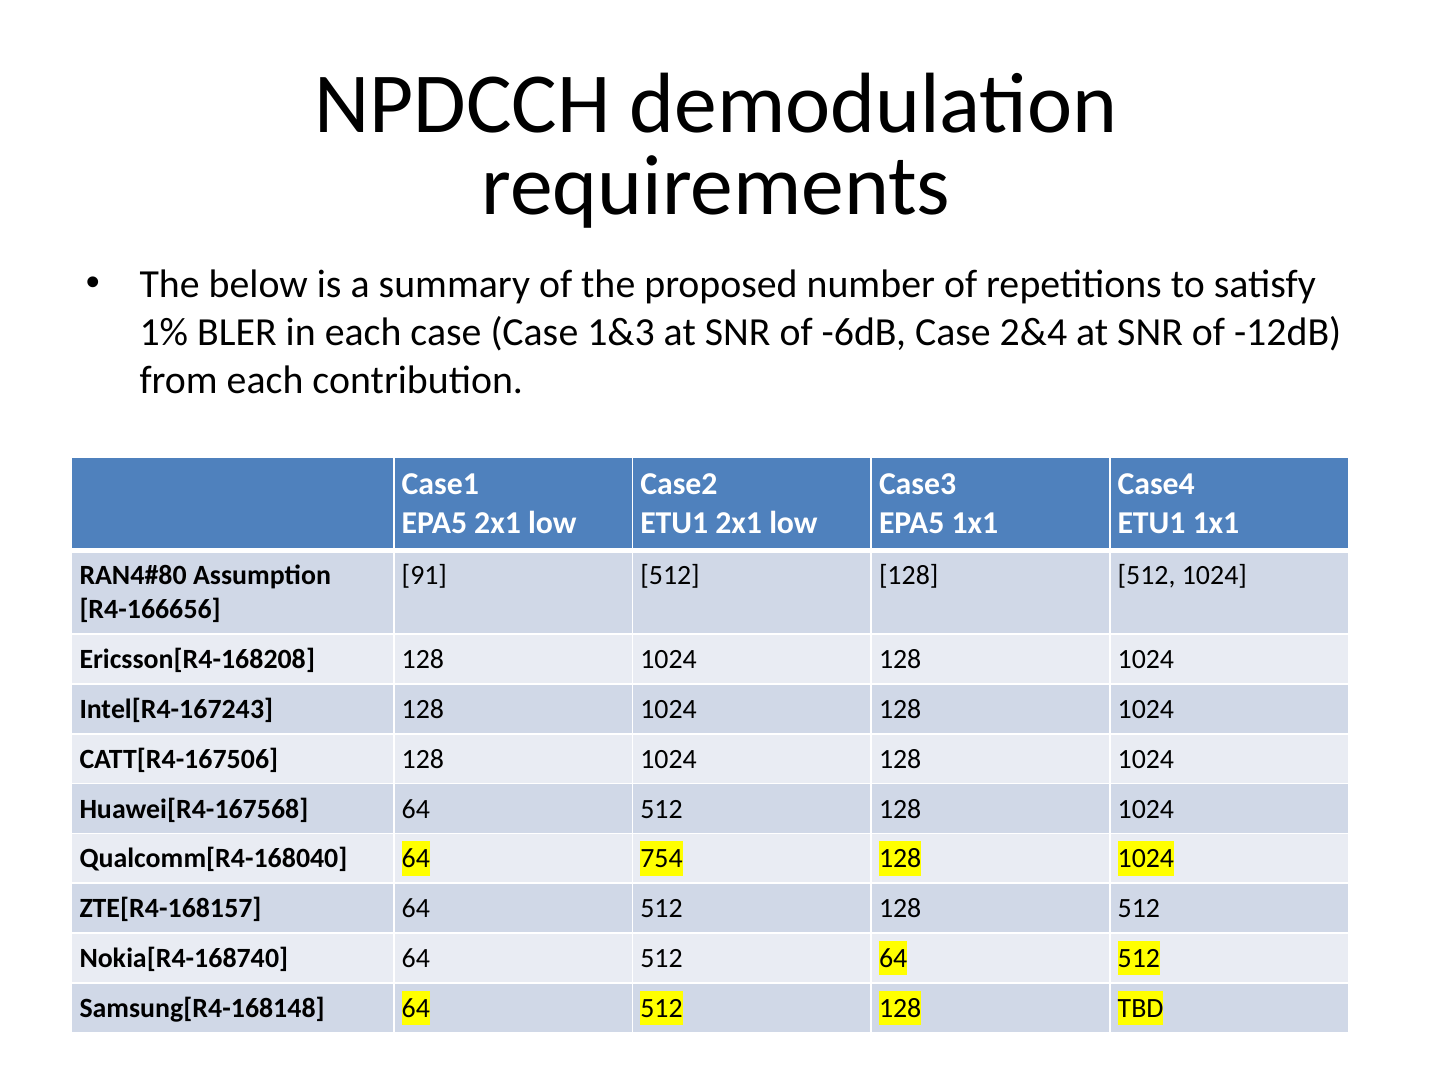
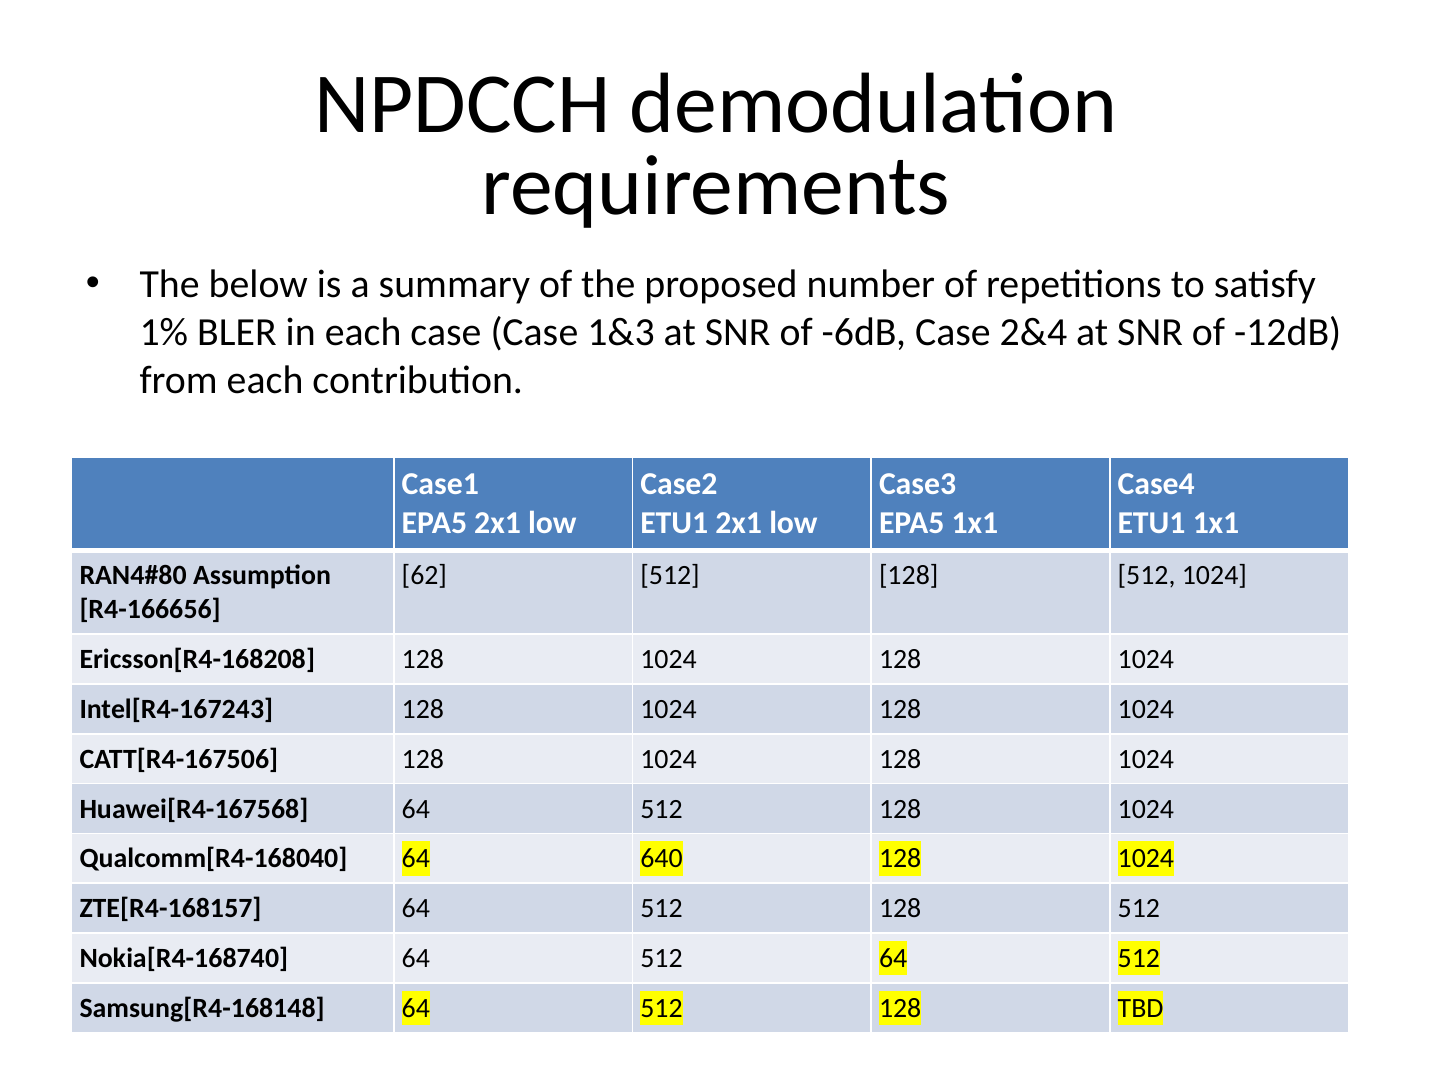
91: 91 -> 62 (424, 576)
754: 754 -> 640 (662, 859)
